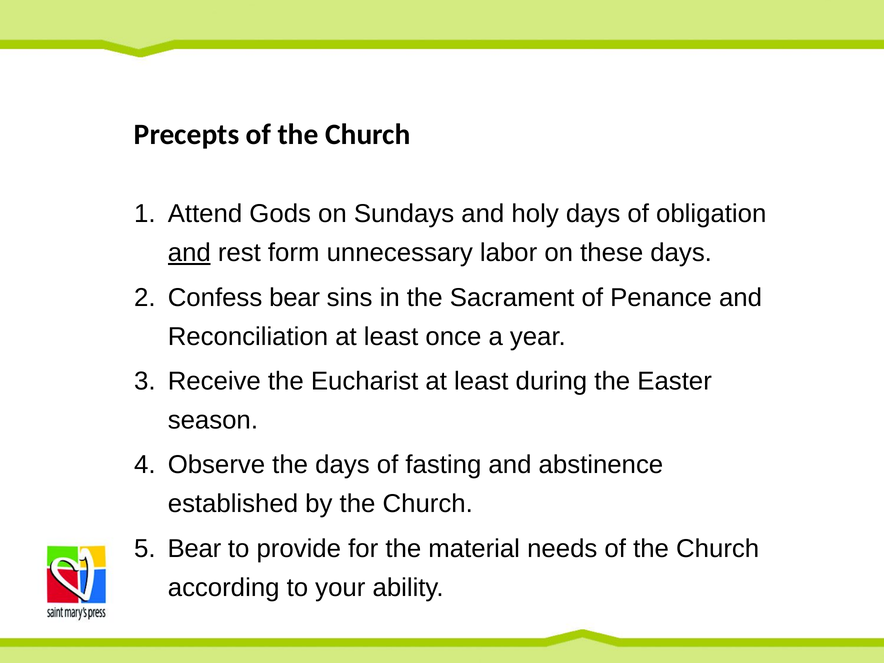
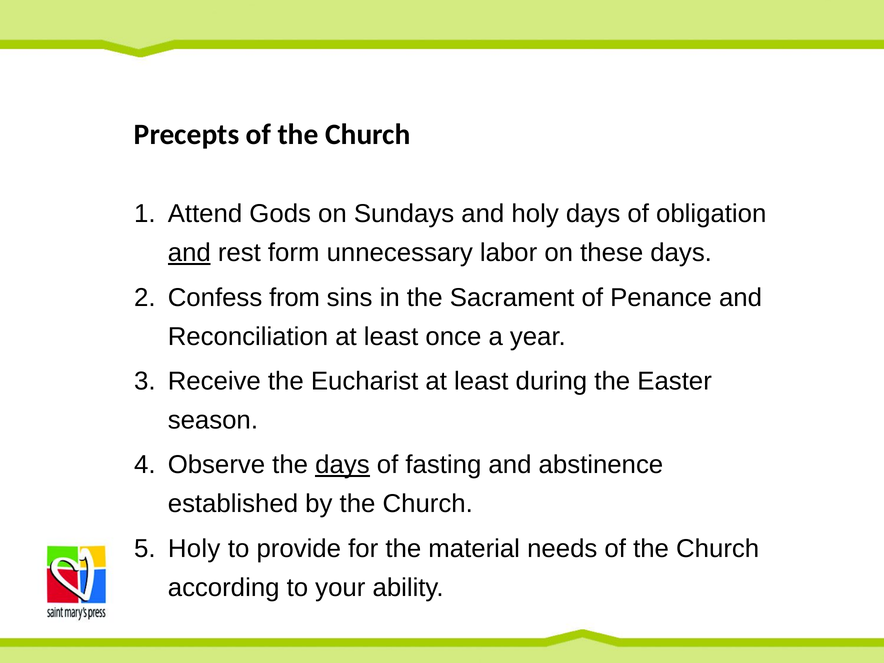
Confess bear: bear -> from (295, 298)
days underline: none -> present (342, 465)
Bear: Bear -> Holy (194, 549)
